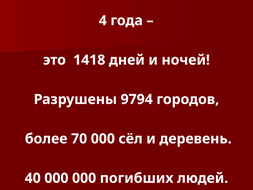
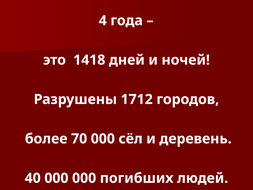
9794: 9794 -> 1712 (137, 99)
